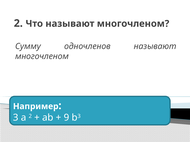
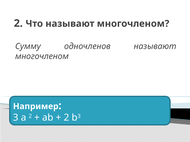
9: 9 -> 2 (66, 118)
